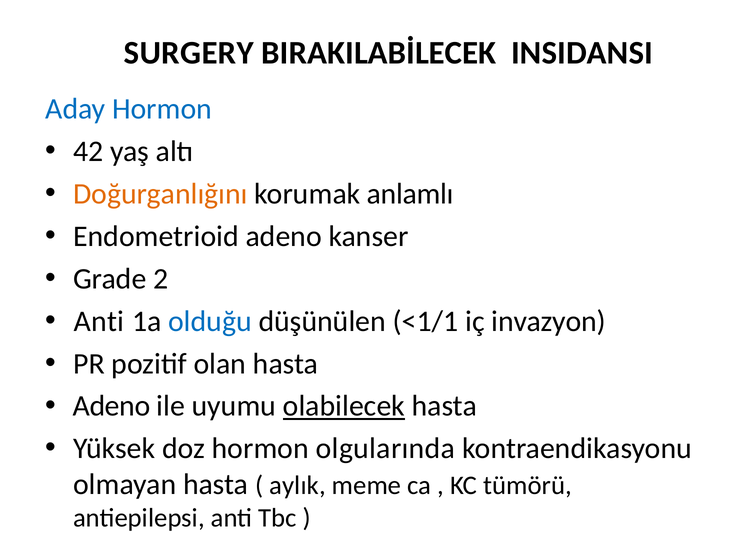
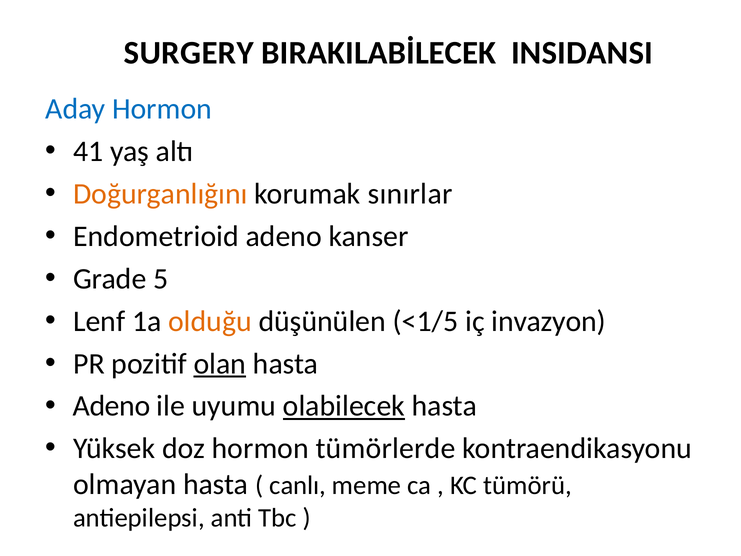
42: 42 -> 41 (88, 151)
anlamlı: anlamlı -> sınırlar (410, 194)
2: 2 -> 5 (161, 279)
Anti: Anti -> Lenf (99, 321)
olduğu colour: blue -> orange (210, 321)
<1/1: <1/1 -> <1/5 (426, 321)
olan underline: none -> present (220, 364)
olgularında: olgularında -> tümörlerde (386, 448)
aylık: aylık -> canlı (298, 485)
